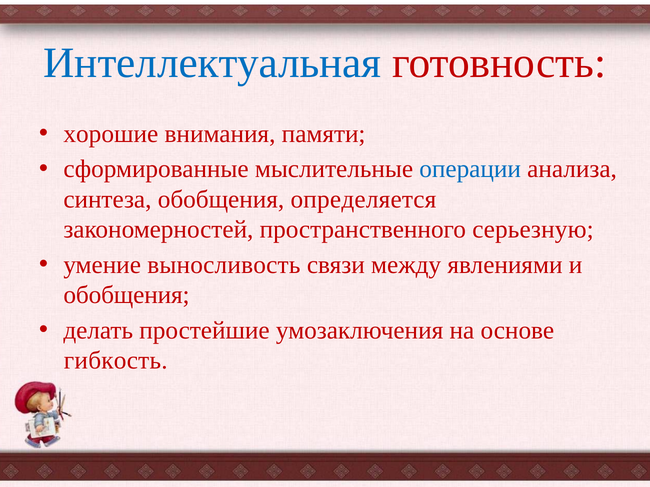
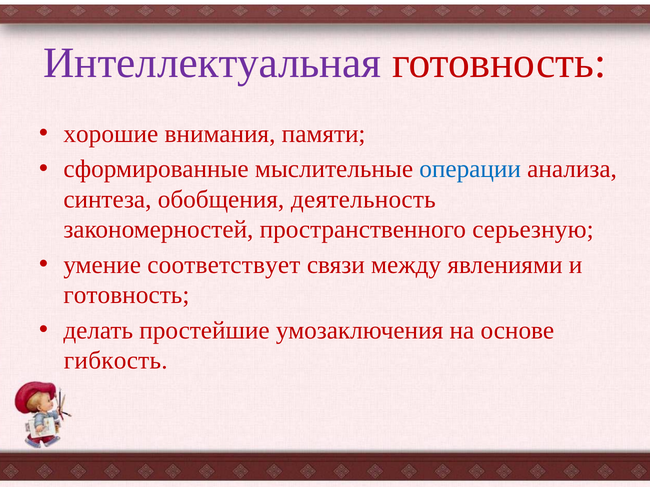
Интеллектуальная colour: blue -> purple (212, 63)
определяется: определяется -> деятельность (363, 200)
выносливость: выносливость -> соответствует (224, 265)
обобщения: обобщения -> готовность (126, 295)
